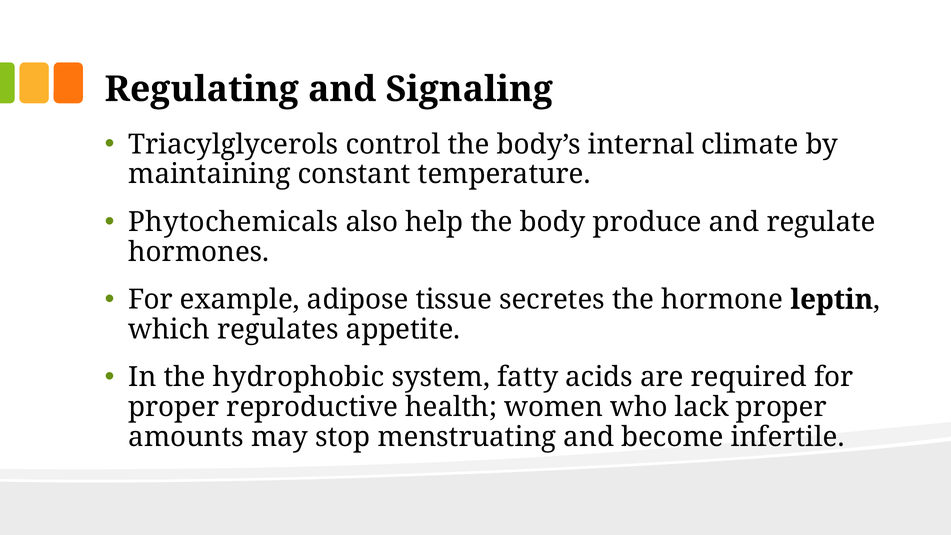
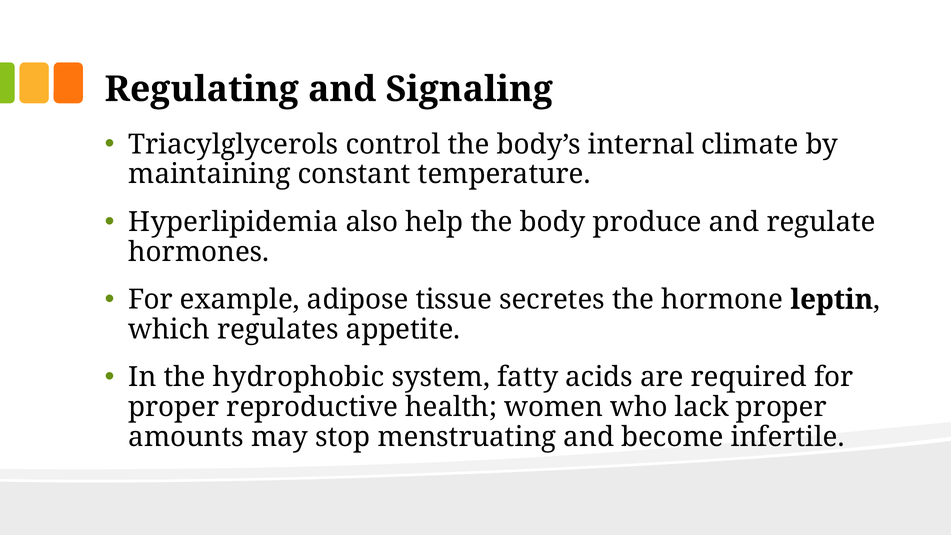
Phytochemicals: Phytochemicals -> Hyperlipidemia (233, 222)
